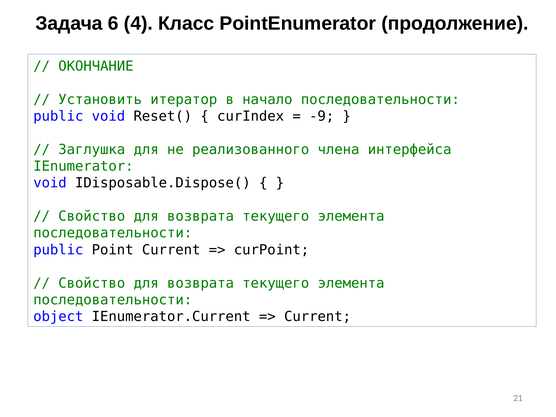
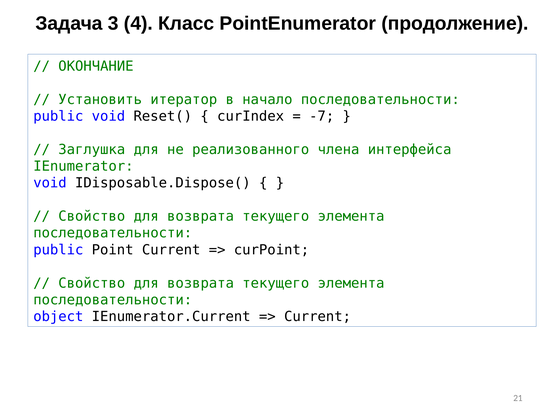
6: 6 -> 3 (113, 23)
-9: -9 -> -7 (322, 116)
